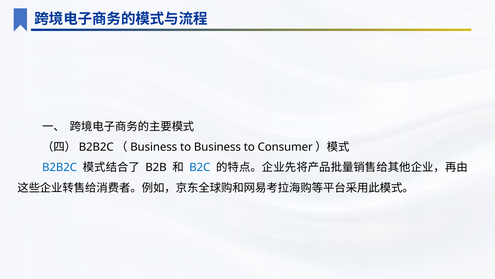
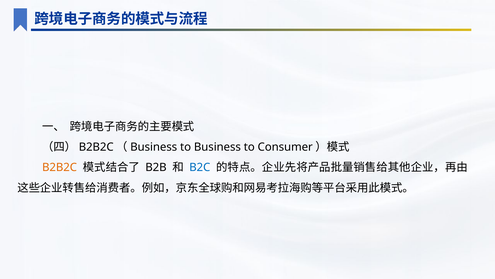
B2B2C colour: blue -> orange (60, 167)
